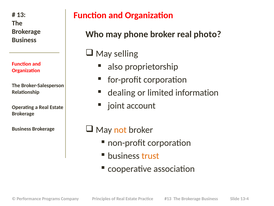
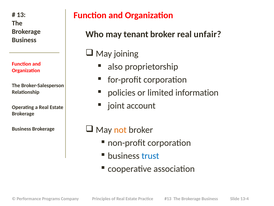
phone: phone -> tenant (136, 34)
photo: photo -> unfair (207, 34)
selling: selling -> joining (126, 54)
dealing: dealing -> policies (122, 93)
trust colour: orange -> blue (150, 156)
